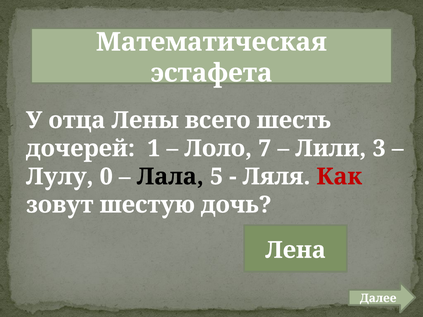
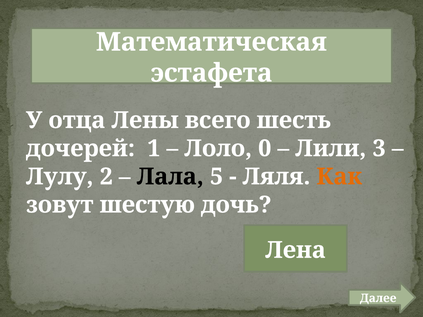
7: 7 -> 0 (265, 149)
0: 0 -> 2 (106, 177)
Как colour: red -> orange (339, 177)
